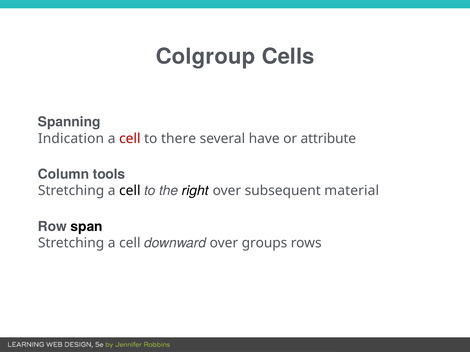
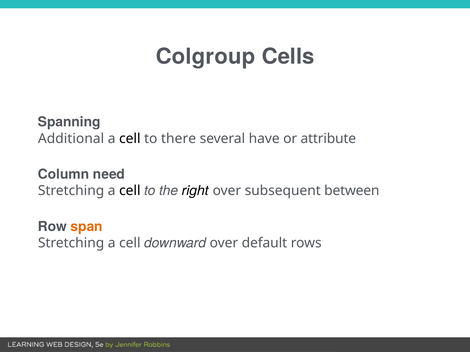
Indication: Indication -> Additional (71, 139)
cell colour: red -> black (130, 139)
tools: tools -> need (109, 175)
material: material -> between (352, 191)
span colour: black -> orange (87, 227)
groups: groups -> default (264, 243)
